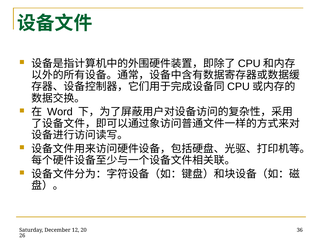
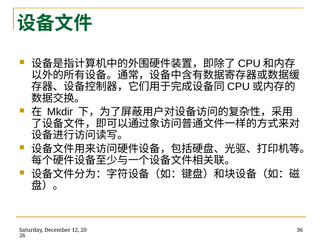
Word: Word -> Mkdir (60, 112)
